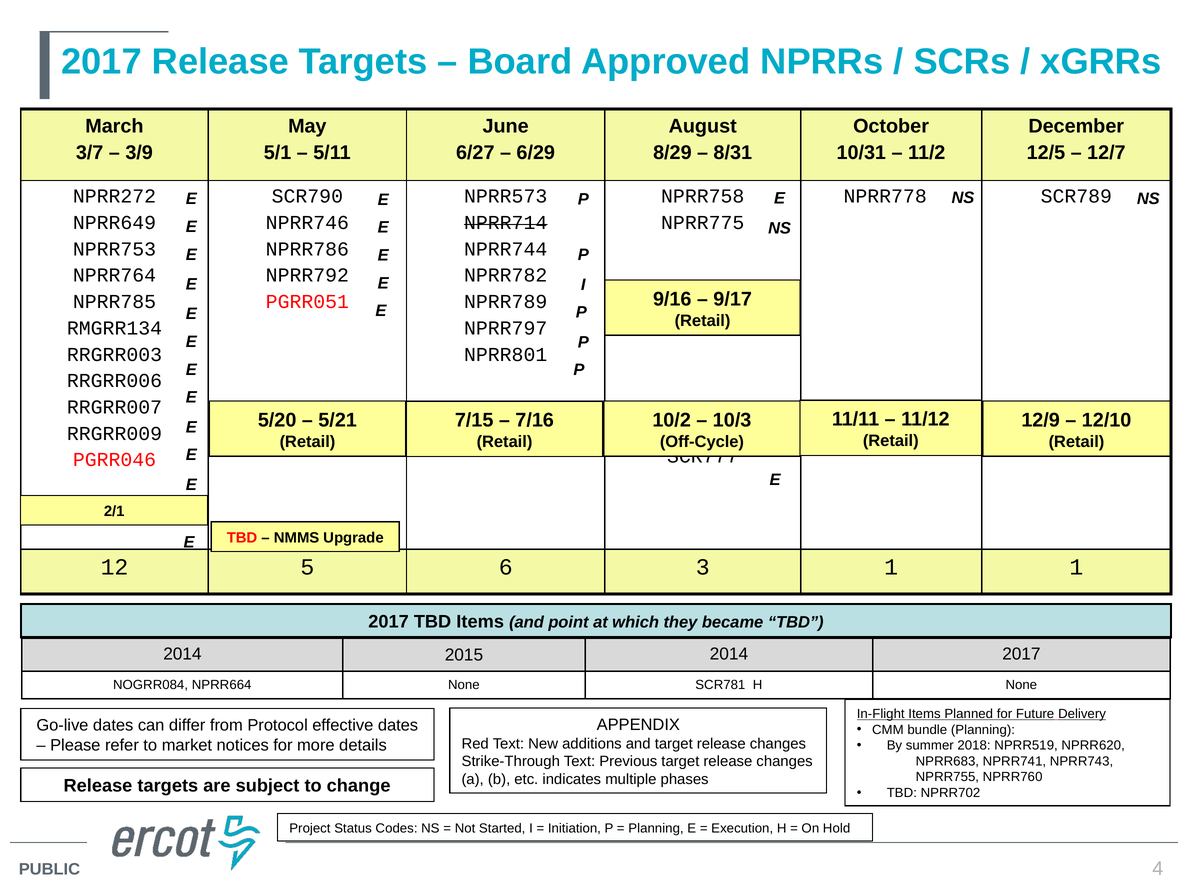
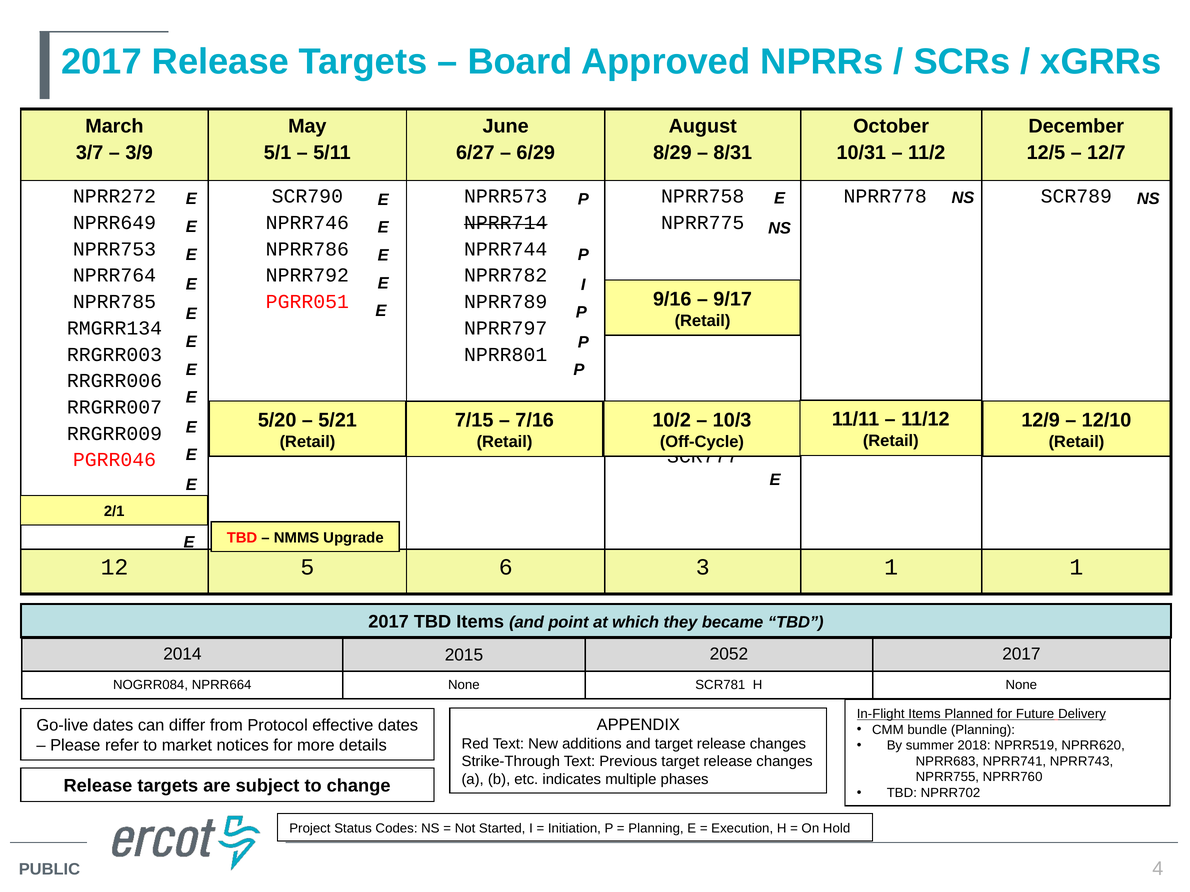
2015 2014: 2014 -> 2052 (729, 655)
